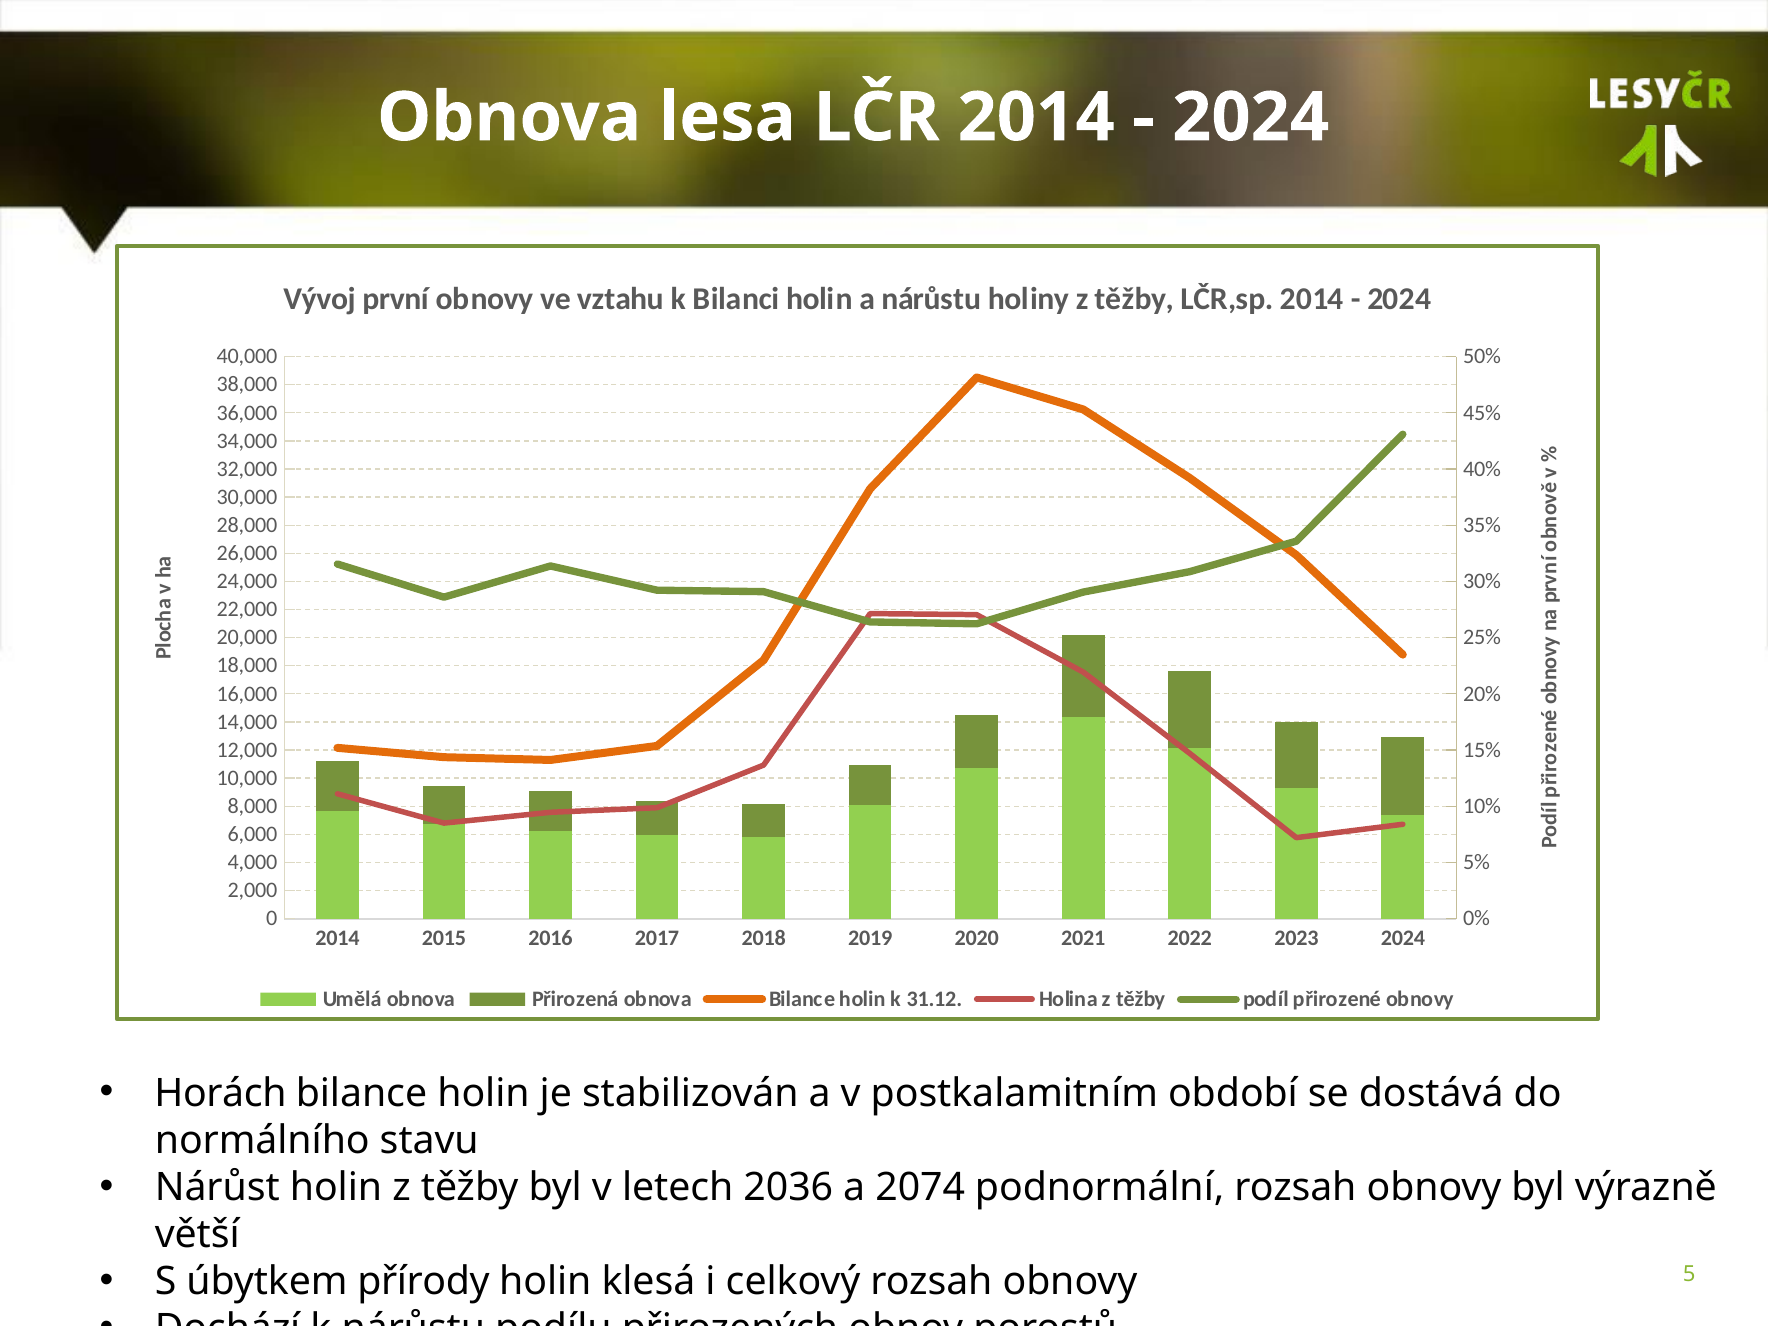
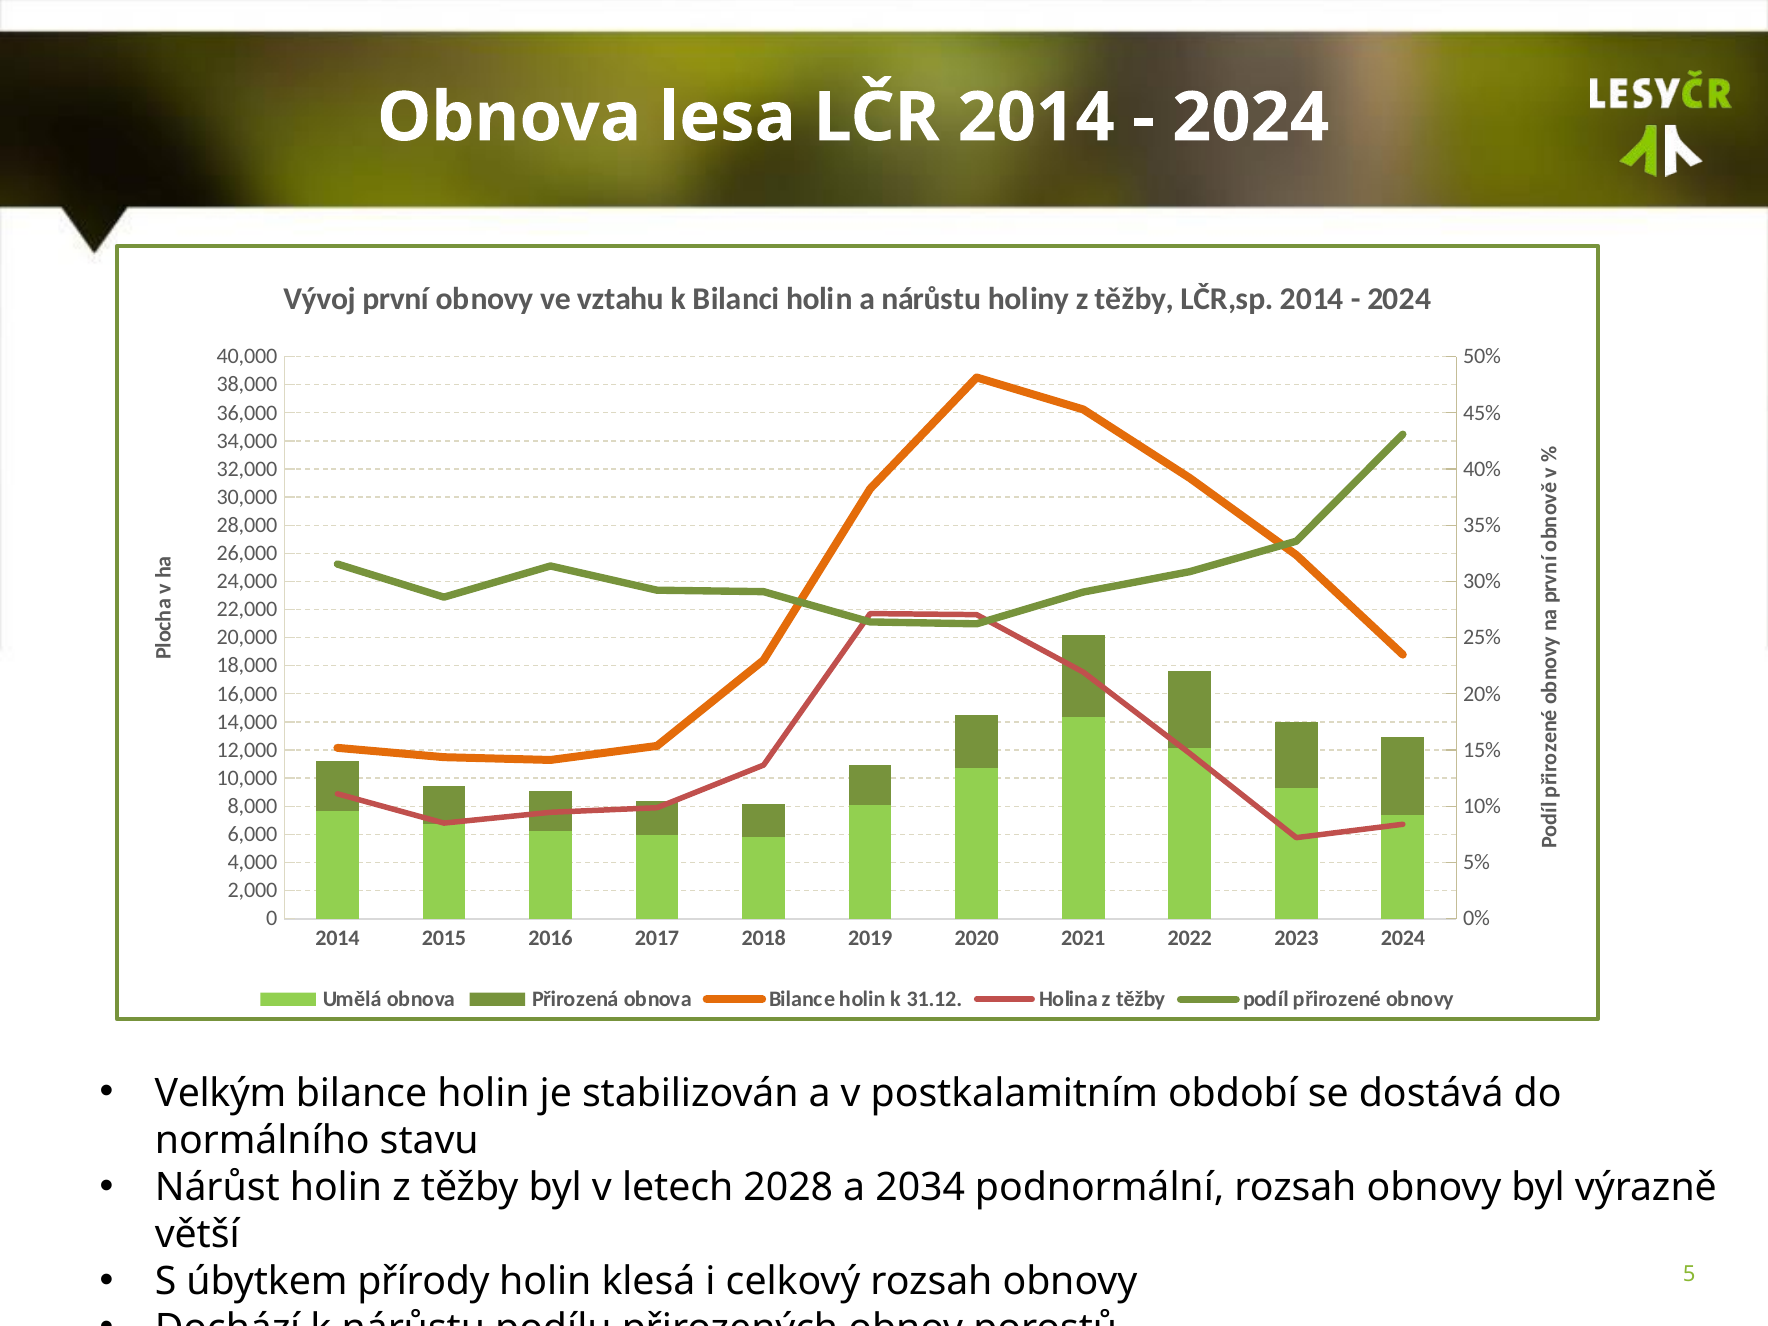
Horách: Horách -> Velkým (220, 1093)
2036: 2036 -> 2028 (788, 1187)
2074: 2074 -> 2034 (920, 1187)
